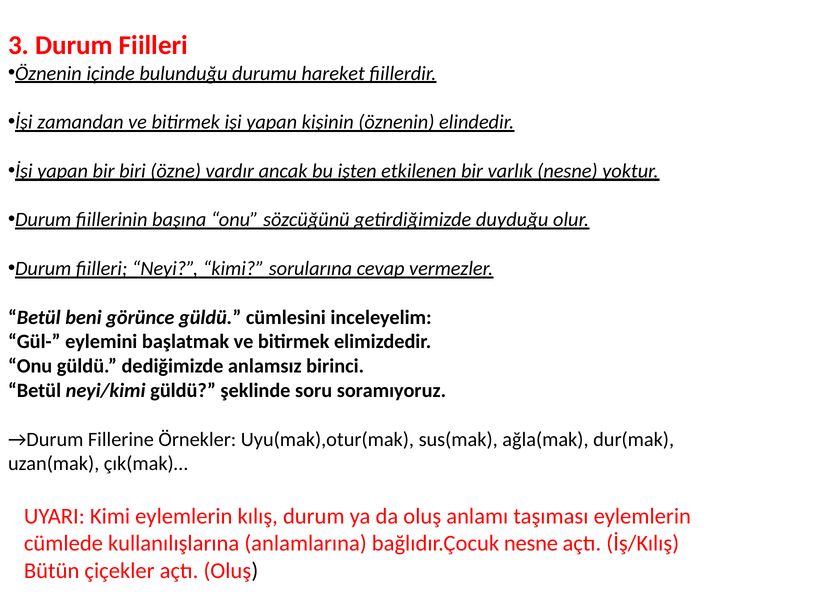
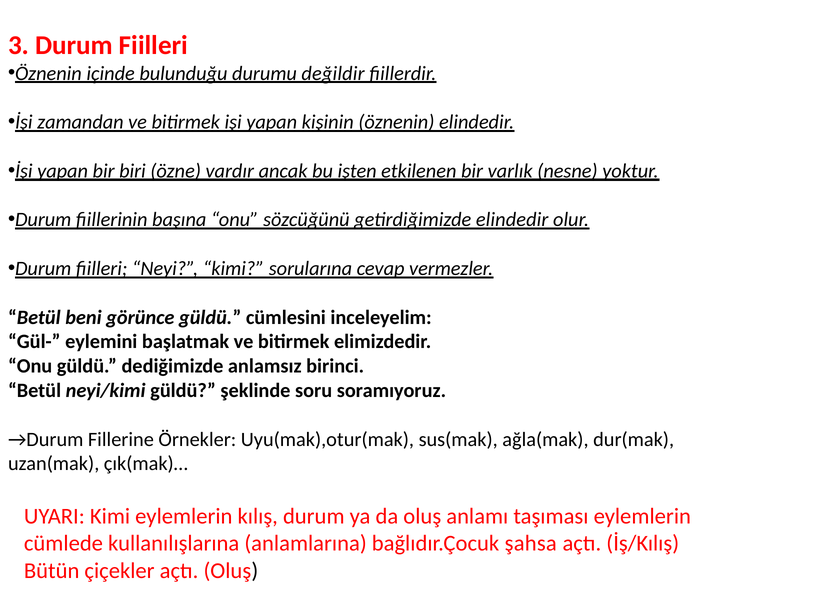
hareket: hareket -> değildir (333, 73)
getirdiğimizde duyduğu: duyduğu -> elindedir (512, 220)
bağlıdır.Çocuk nesne: nesne -> şahsa (531, 543)
